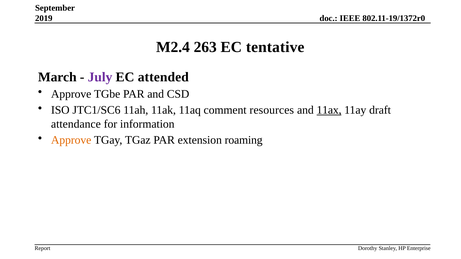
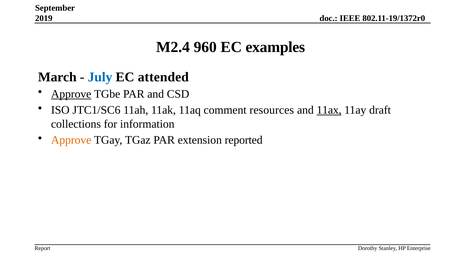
263: 263 -> 960 (205, 47)
tentative: tentative -> examples (275, 47)
July colour: purple -> blue (100, 77)
Approve underline: none -> present (71, 94)
attendance: attendance -> collections (76, 124)
roaming: roaming -> reported (244, 140)
